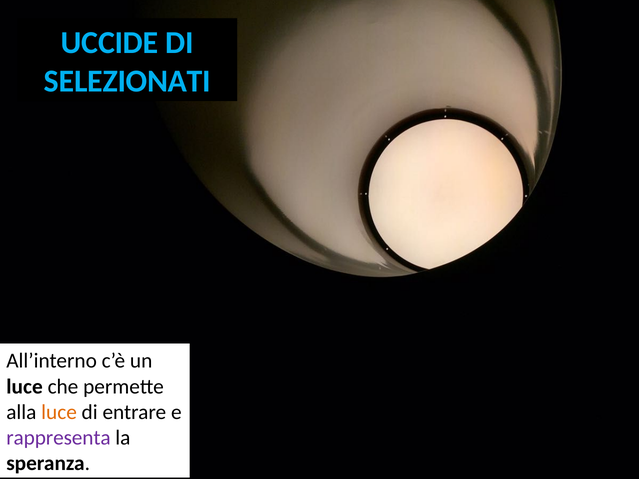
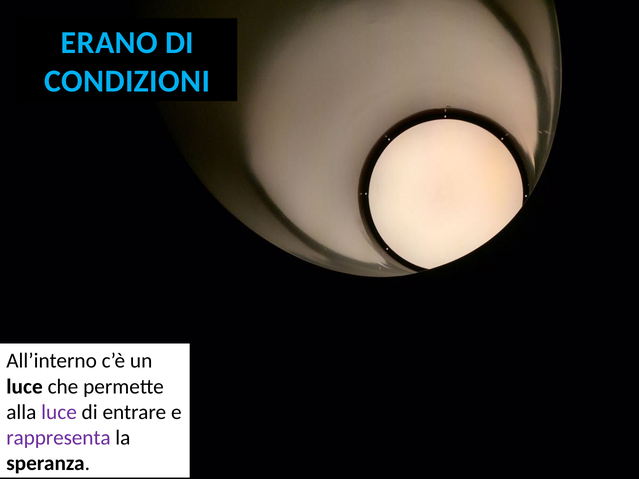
UCCIDE: UCCIDE -> ERANO (109, 43)
SELEZIONATI: SELEZIONATI -> CONDIZIONI (127, 81)
luce colour: orange -> purple (59, 412)
